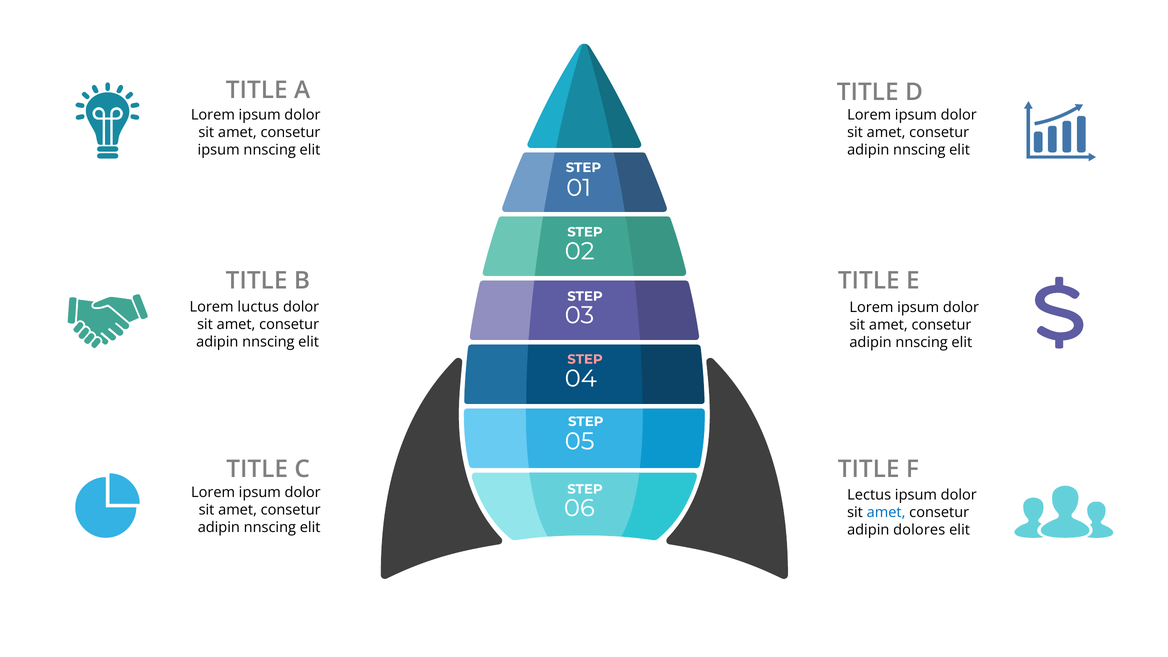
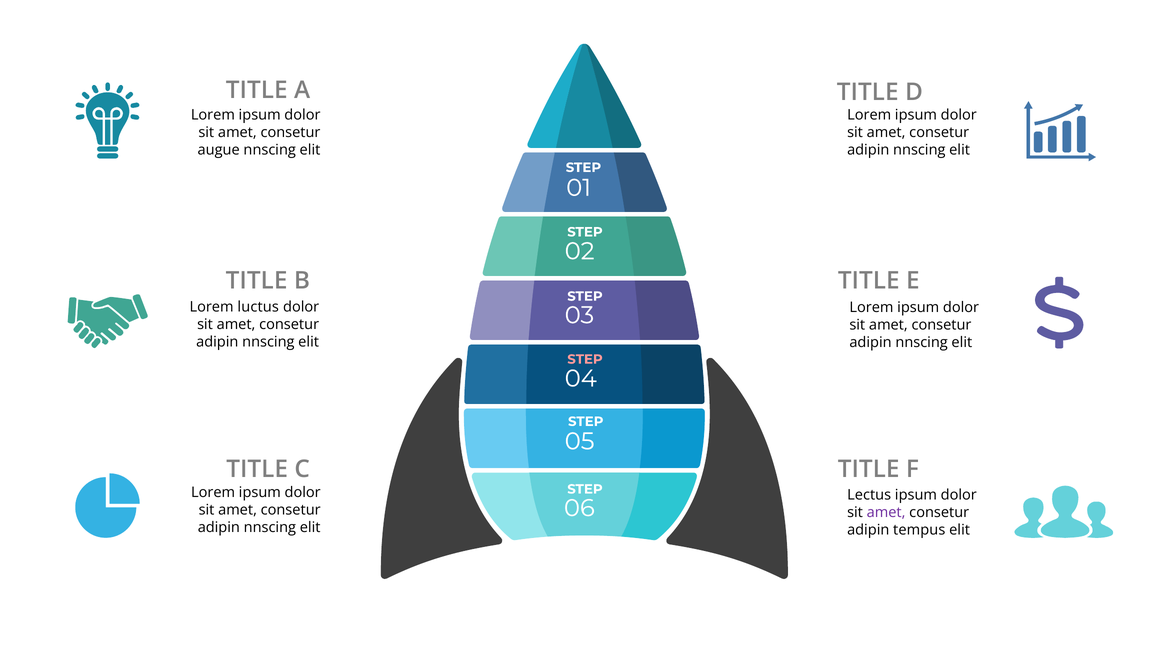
ipsum: ipsum -> augue (219, 150)
amet colour: blue -> purple (886, 512)
dolores: dolores -> tempus (919, 530)
